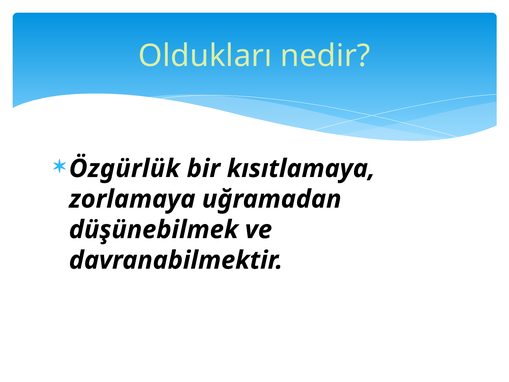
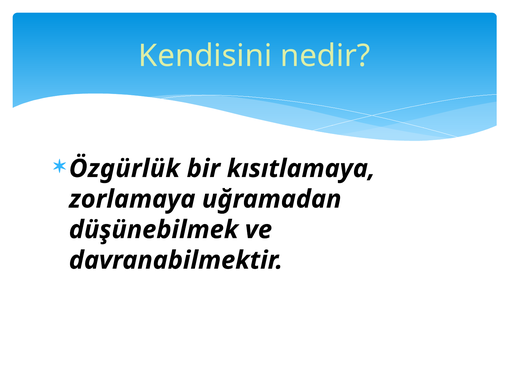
Oldukları: Oldukları -> Kendisini (205, 56)
